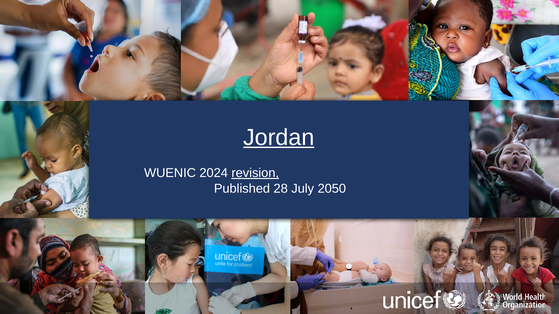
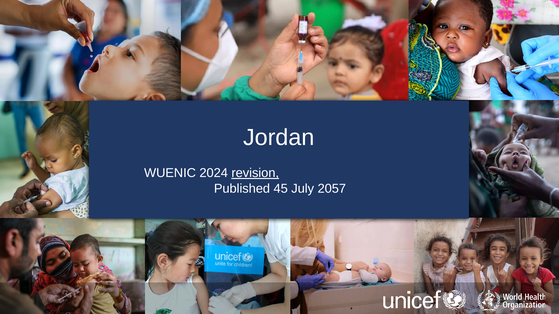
Jordan underline: present -> none (279, 138)
28: 28 -> 45 (281, 189)
2050: 2050 -> 2057 (332, 189)
